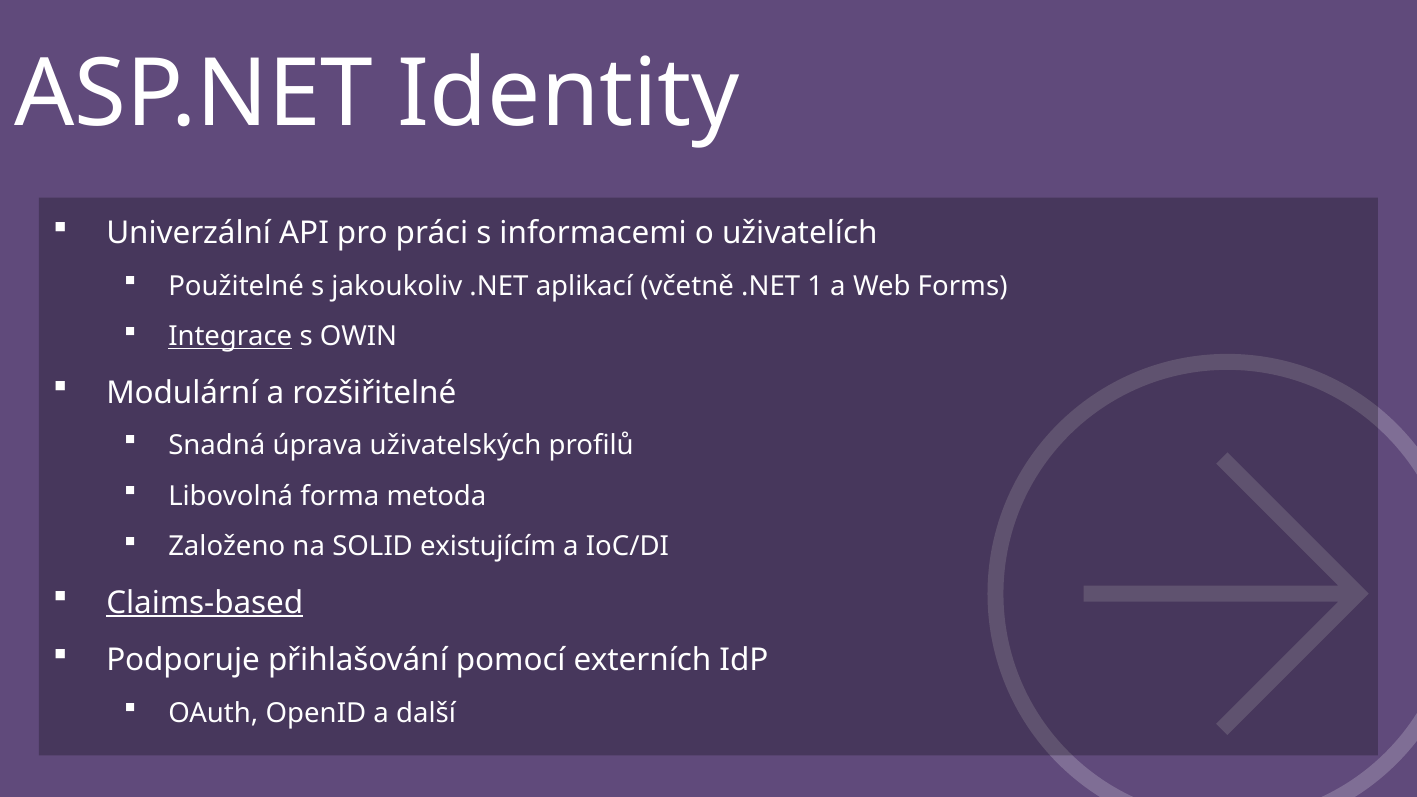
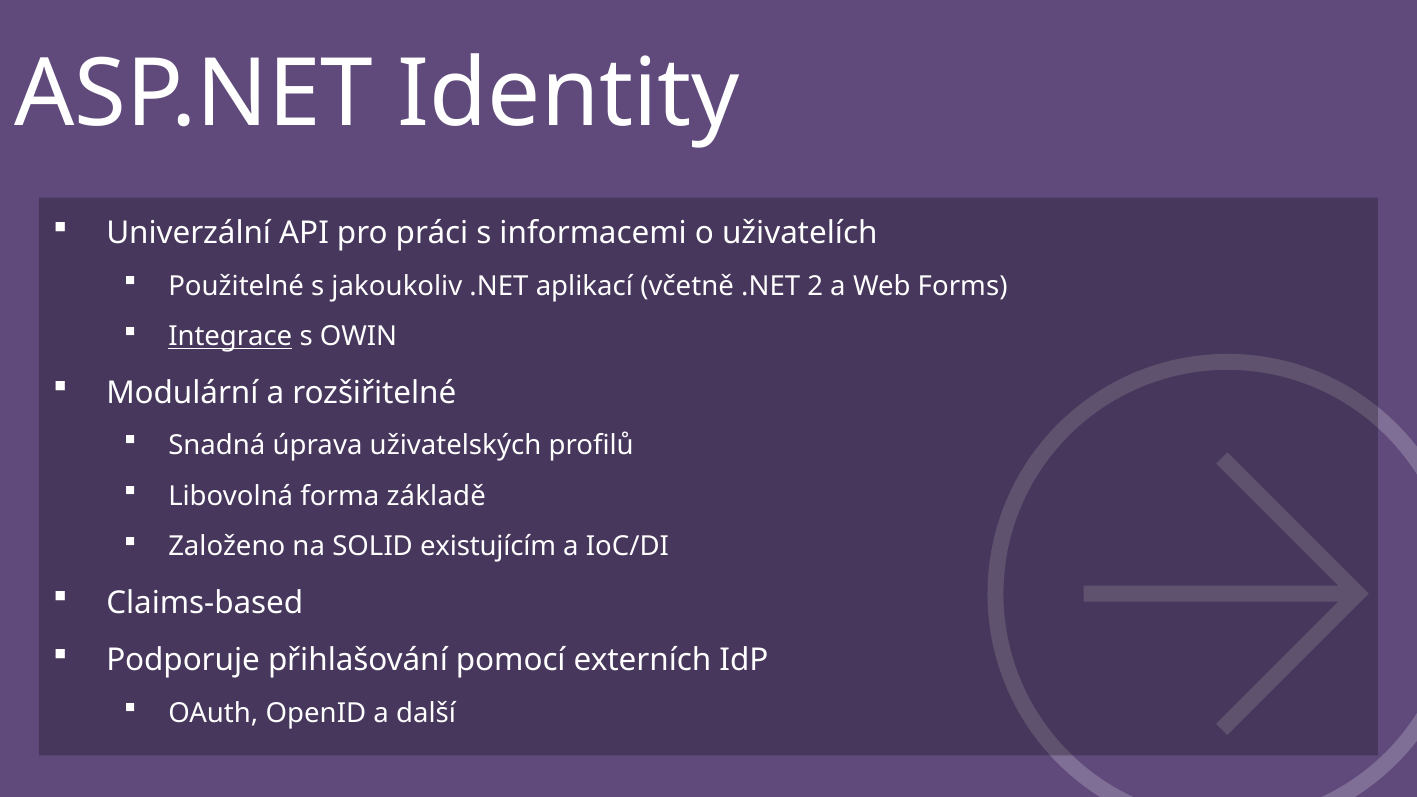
1: 1 -> 2 (815, 286)
metoda: metoda -> základě (436, 496)
Claims-based underline: present -> none (205, 603)
